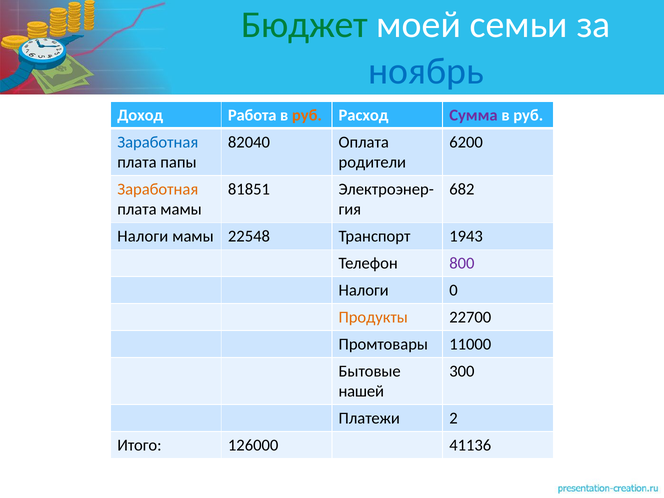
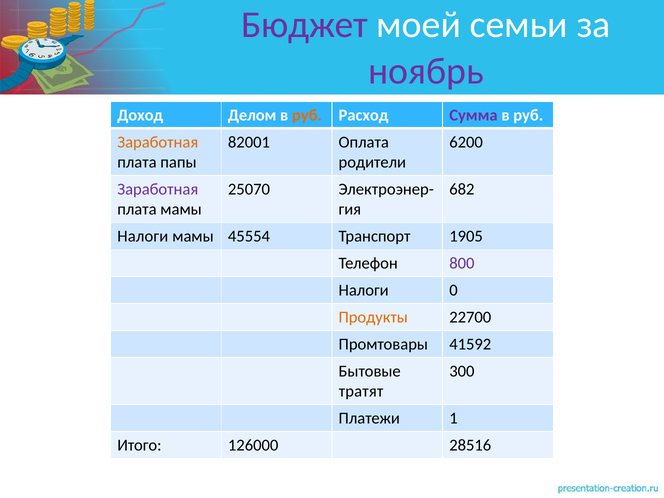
Бюджет colour: green -> purple (305, 25)
ноябрь colour: blue -> purple (426, 71)
Работа: Работа -> Делом (252, 115)
Заработная colour: blue -> orange (158, 142)
82040: 82040 -> 82001 (249, 142)
Заработная colour: orange -> purple (158, 189)
81851: 81851 -> 25070 (249, 189)
22548: 22548 -> 45554 (249, 236)
1943: 1943 -> 1905 (466, 236)
11000: 11000 -> 41592 (470, 344)
нашей: нашей -> тратят (361, 391)
2: 2 -> 1 (453, 418)
41136: 41136 -> 28516 (470, 445)
